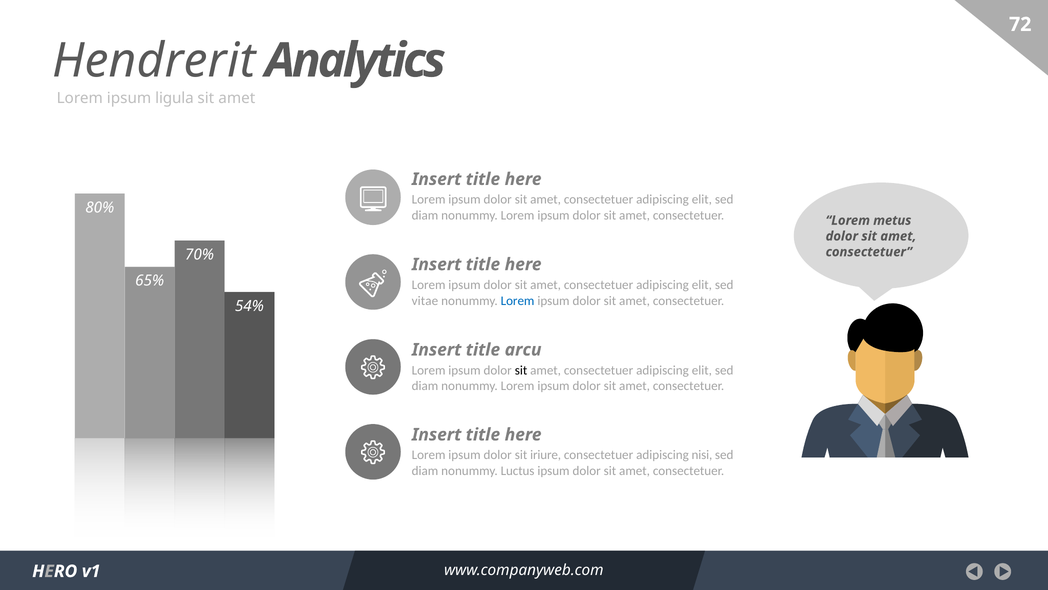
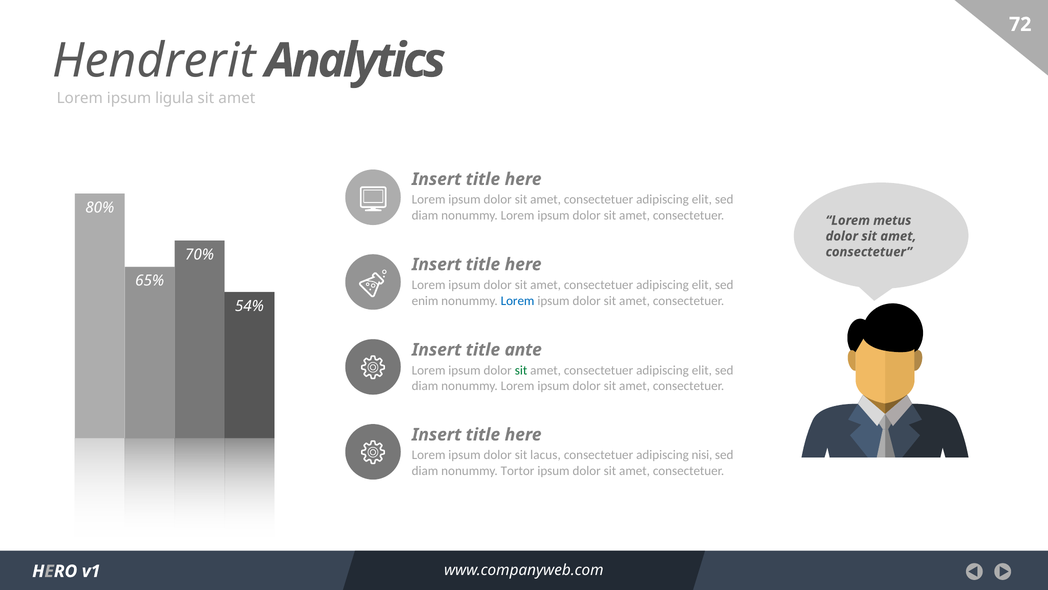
vitae: vitae -> enim (425, 300)
arcu: arcu -> ante (523, 350)
sit colour: black -> green (521, 370)
iriure: iriure -> lacus (546, 455)
Luctus: Luctus -> Tortor (518, 470)
